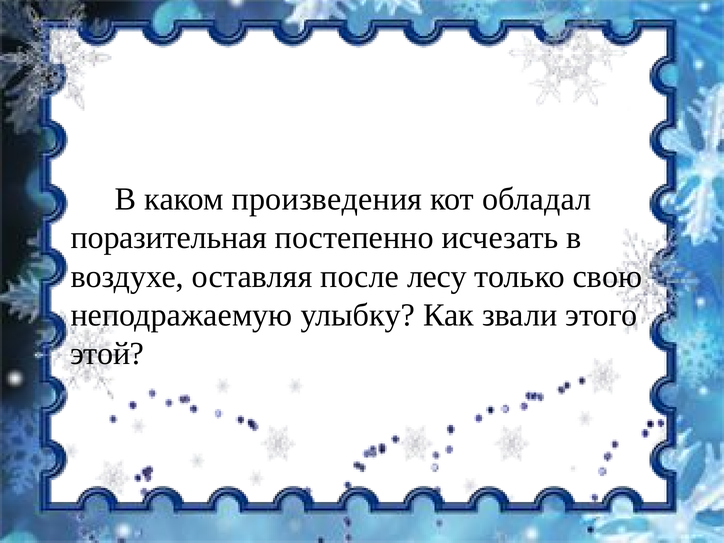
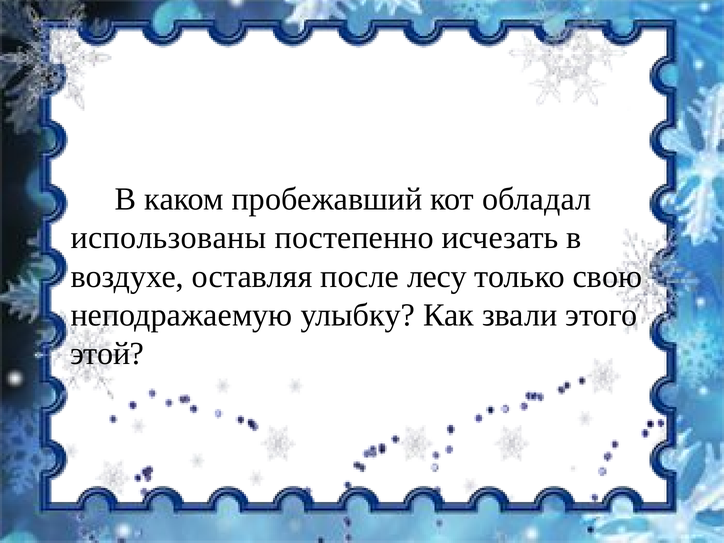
произведения: произведения -> пробежавший (327, 199)
поразительная: поразительная -> использованы (169, 238)
